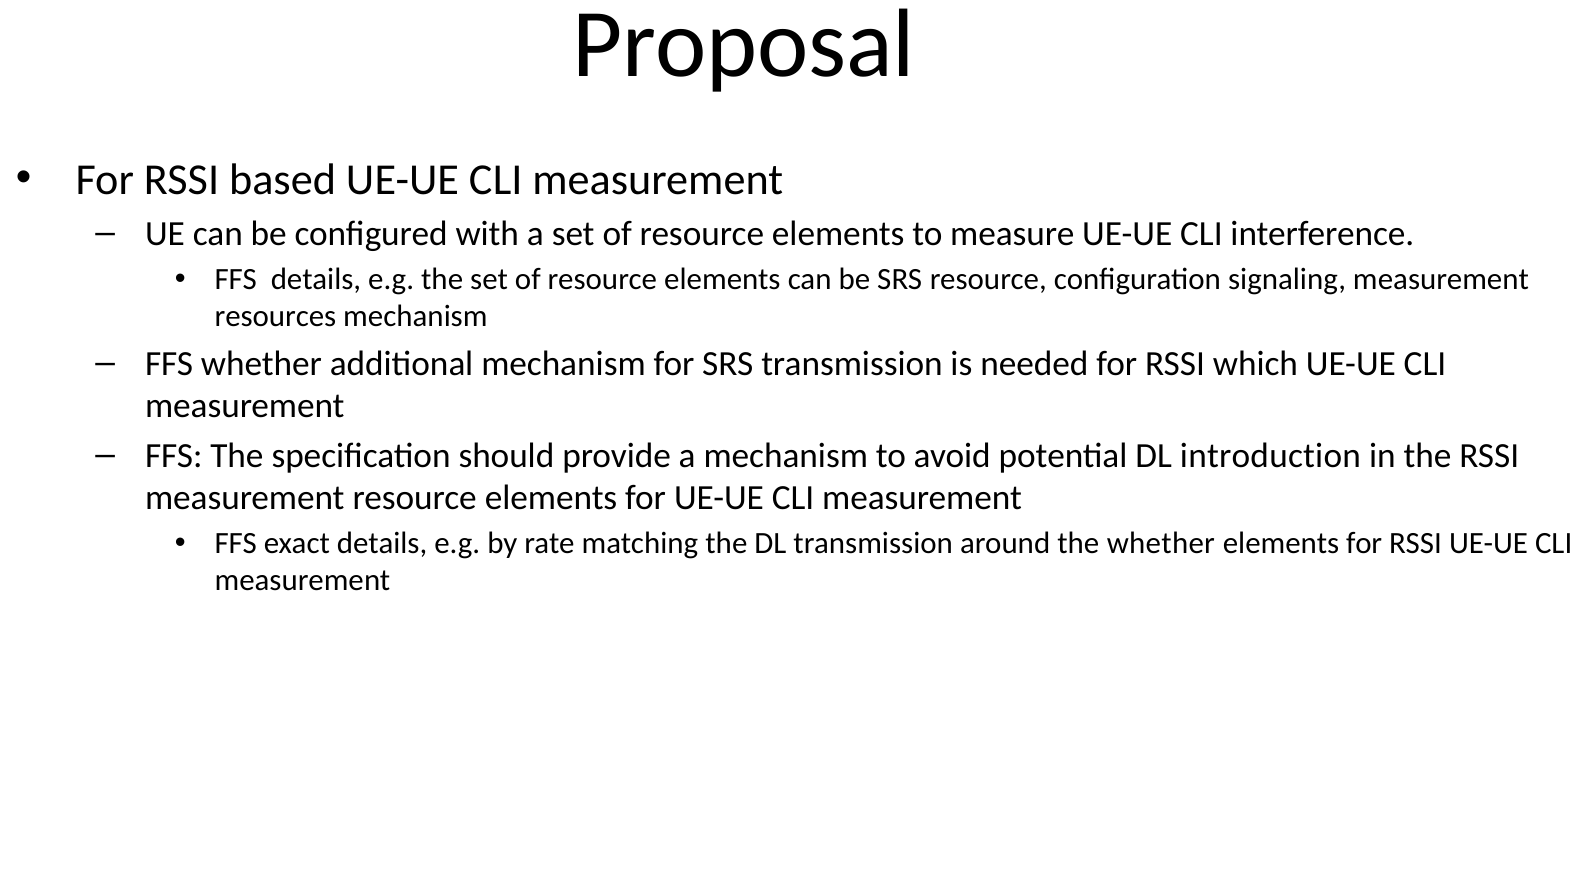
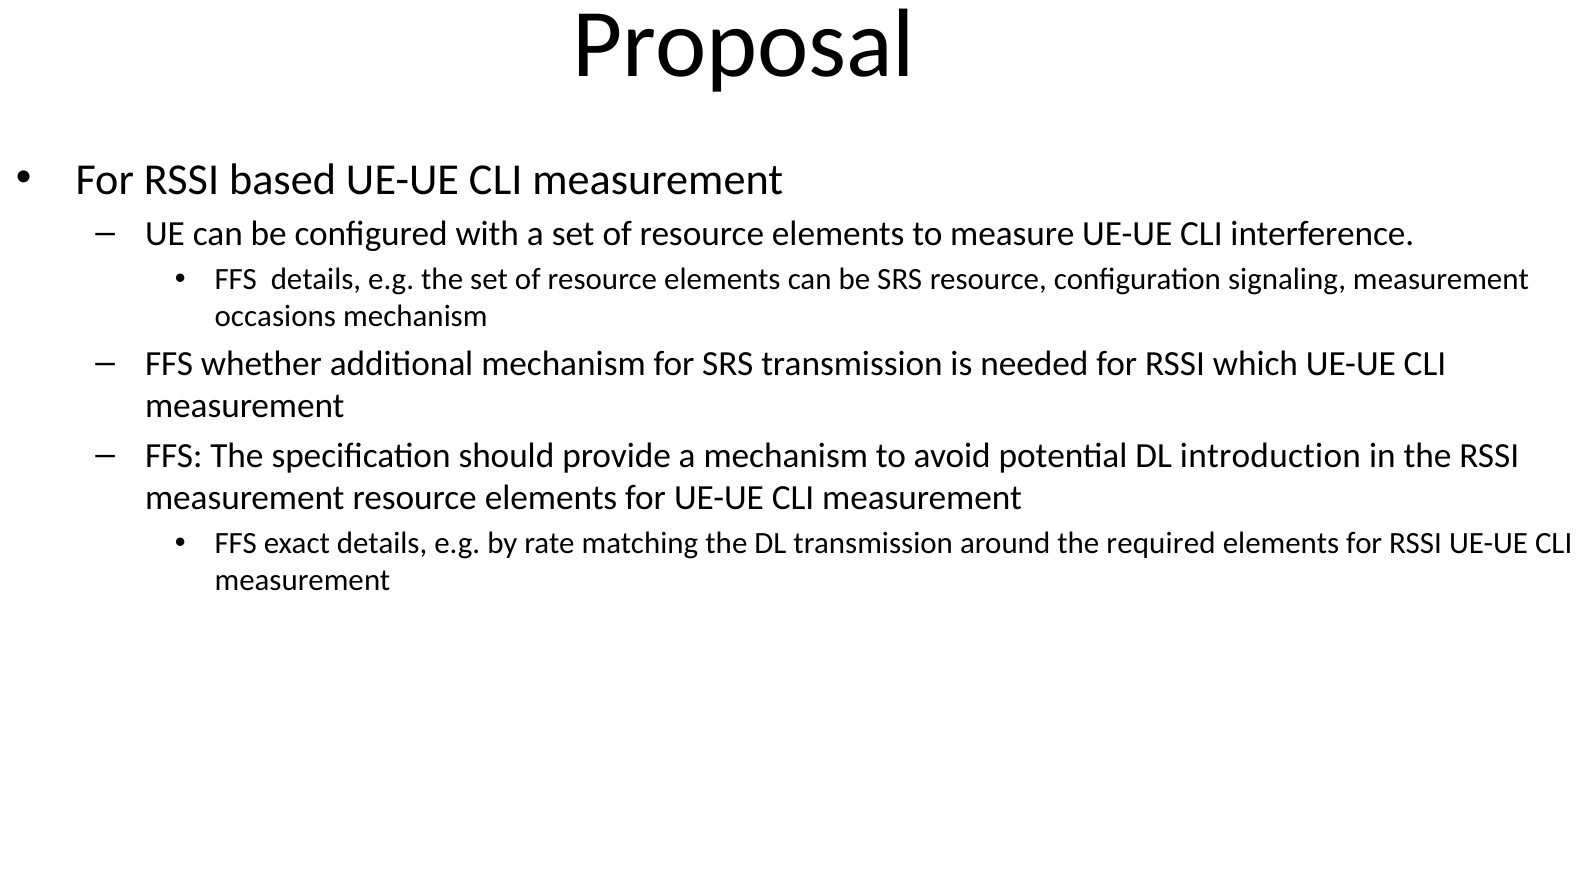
resources: resources -> occasions (275, 317)
the whether: whether -> required (1161, 544)
